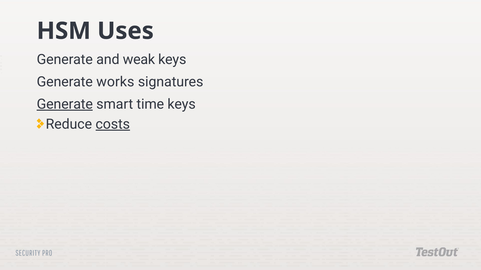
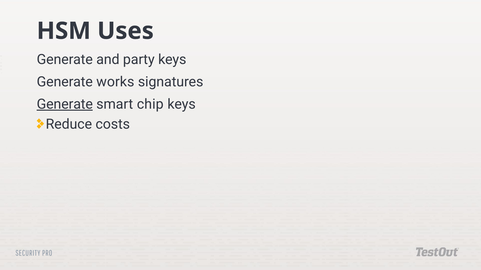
weak: weak -> party (139, 60)
time: time -> chip (150, 104)
costs underline: present -> none (113, 124)
